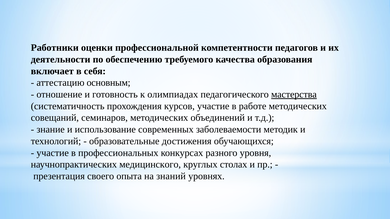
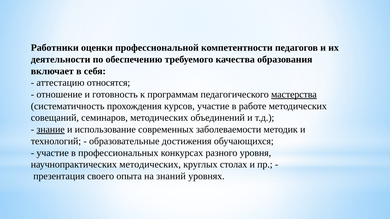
основным: основным -> относятся (109, 83)
олимпиадах: олимпиадах -> программам (173, 95)
знание underline: none -> present (51, 130)
научнопрактических медицинского: медицинского -> методических (150, 165)
